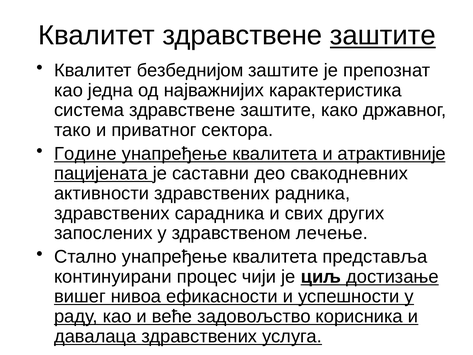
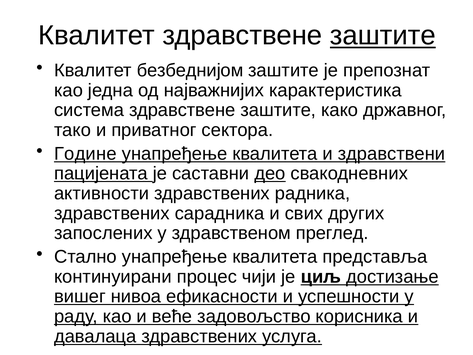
атрактивније: атрактивније -> здравствени (392, 154)
део underline: none -> present (270, 173)
лечење: лечење -> преглед (332, 233)
